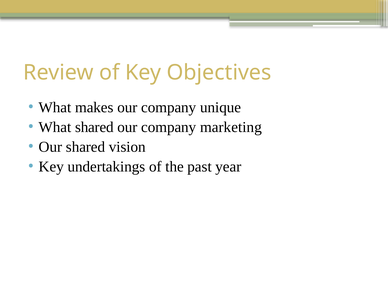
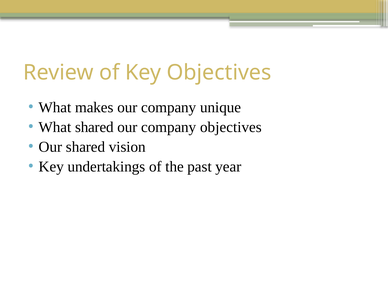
company marketing: marketing -> objectives (231, 127)
